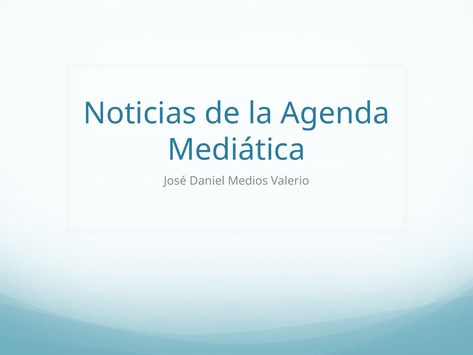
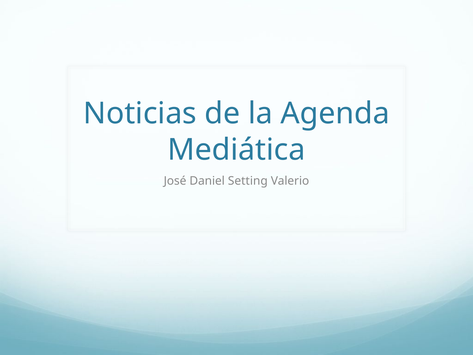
Medios: Medios -> Setting (248, 181)
